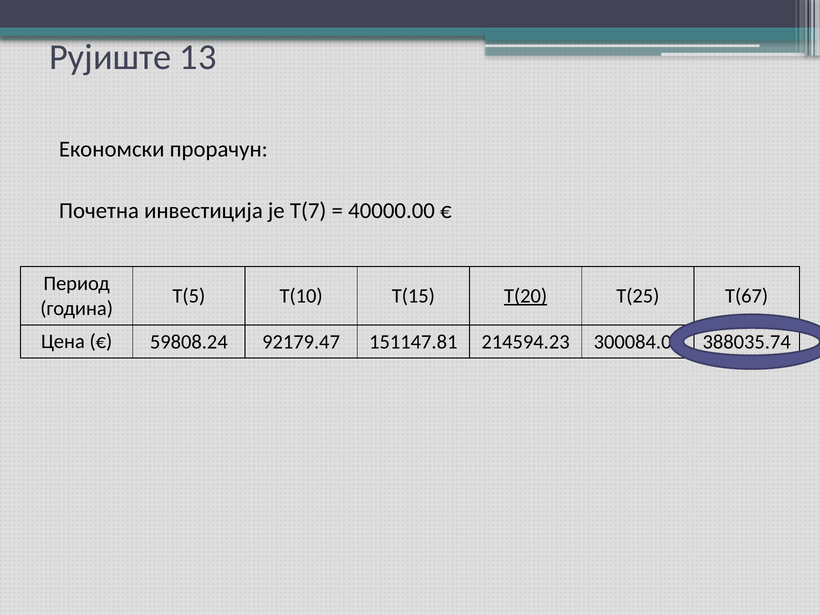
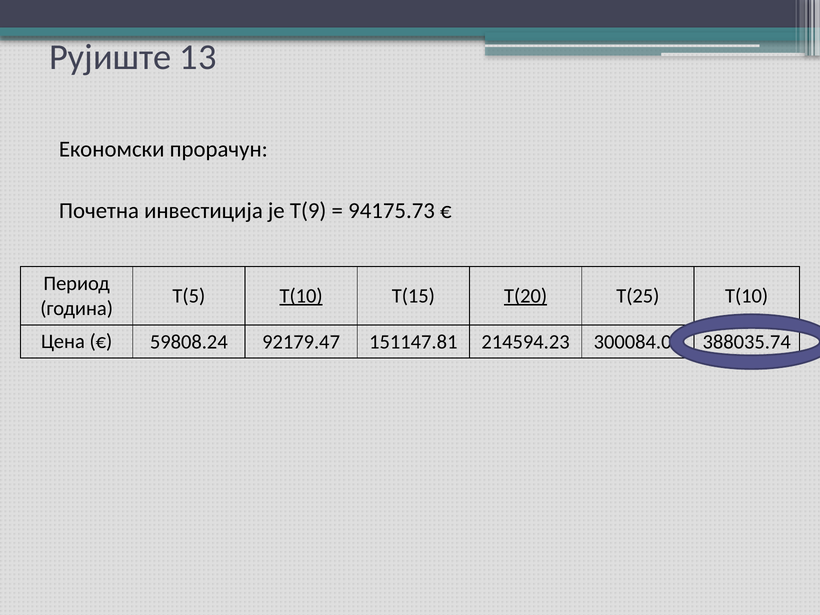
Т(7: Т(7 -> Т(9 (308, 211)
40000.00: 40000.00 -> 94175.73 (392, 211)
Т(10 underline: none -> present (301, 296)
Т(25 Т(67: Т(67 -> Т(10 (747, 296)
